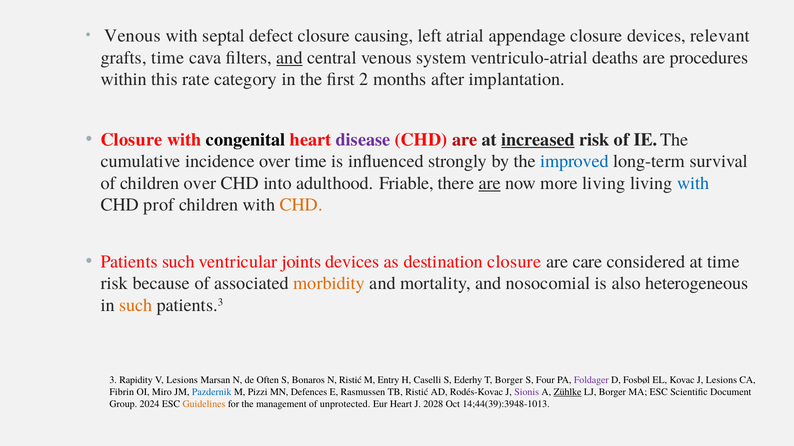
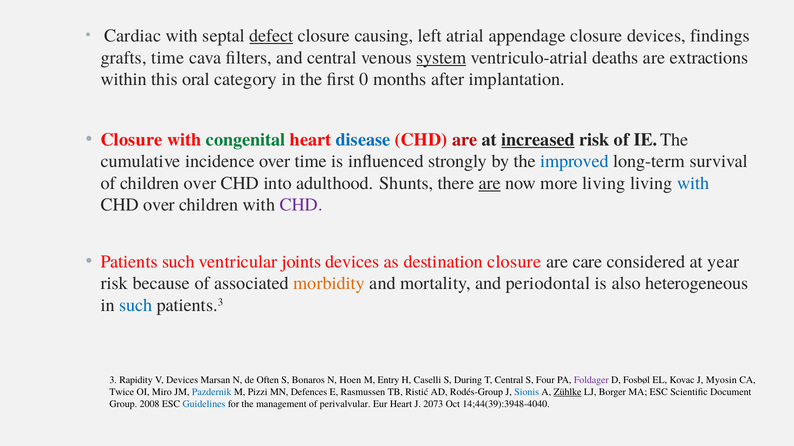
Venous: Venous -> Cardiac (133, 36)
defect underline: none -> present (271, 36)
relevant: relevant -> findings (720, 36)
and underline: present -> none (290, 58)
system underline: none -> present (441, 58)
procedures: procedures -> extractions (709, 58)
rate: rate -> oral (196, 80)
2: 2 -> 0 (364, 80)
congenital colour: black -> green (246, 140)
disease colour: purple -> blue (363, 140)
Friable: Friable -> Shunts (406, 183)
CHD prof: prof -> over (159, 205)
CHD colour: orange -> purple (301, 205)
at time: time -> year (723, 262)
nosocomial: nosocomial -> periodontal (548, 284)
such colour: orange -> blue (136, 306)
V Lesions: Lesions -> Devices (182, 381)
N Ristić: Ristić -> Hoen (350, 381)
Ederhy: Ederhy -> During (468, 381)
T Borger: Borger -> Central (509, 381)
J Lesions: Lesions -> Myosin (721, 381)
Fibrin: Fibrin -> Twice (122, 393)
Rodés-Kovac: Rodés-Kovac -> Rodés-Group (476, 393)
Sionis colour: purple -> blue (527, 393)
2024: 2024 -> 2008 (150, 404)
Guidelines colour: orange -> blue (204, 404)
unprotected: unprotected -> perivalvular (345, 404)
2028: 2028 -> 2073 (433, 404)
14;44(39):3948-1013: 14;44(39):3948-1013 -> 14;44(39):3948-4040 (506, 404)
